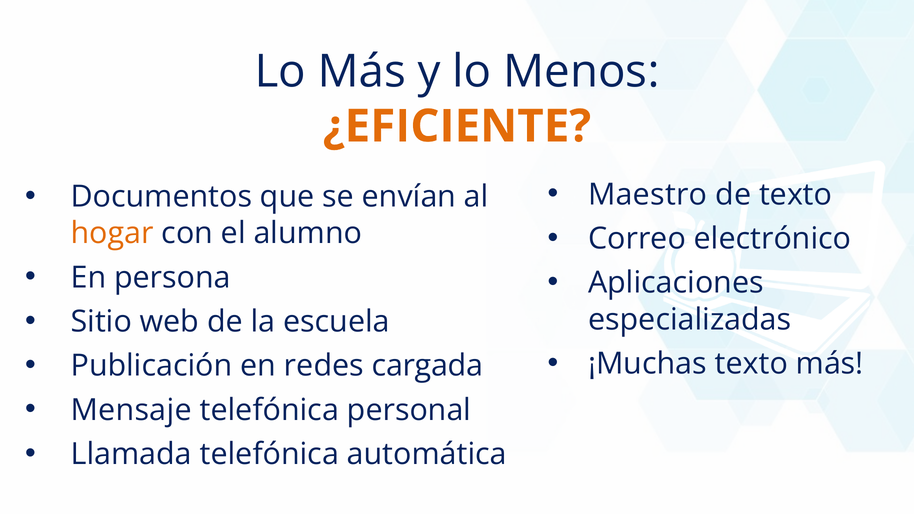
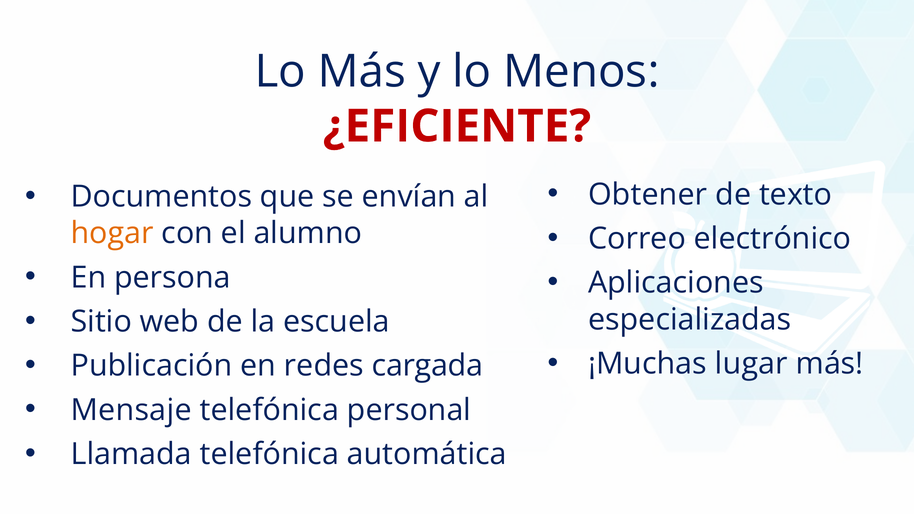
¿EFICIENTE colour: orange -> red (457, 126)
Maestro: Maestro -> Obtener (648, 195)
¡Muchas texto: texto -> lugar (751, 364)
